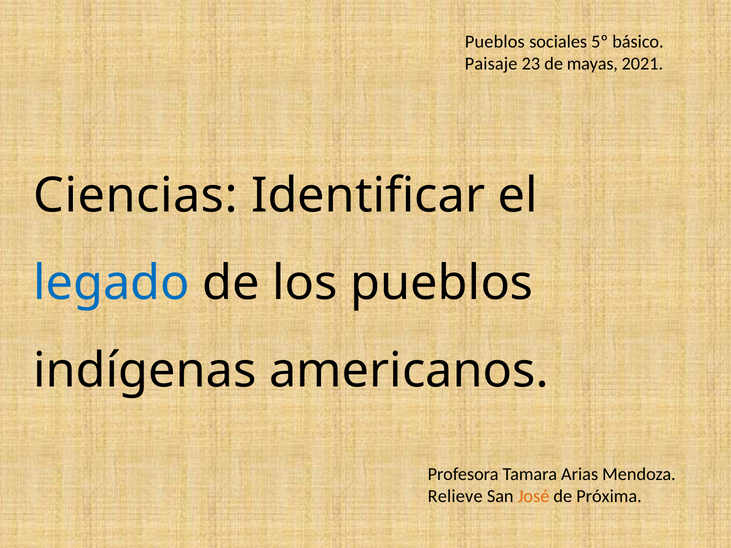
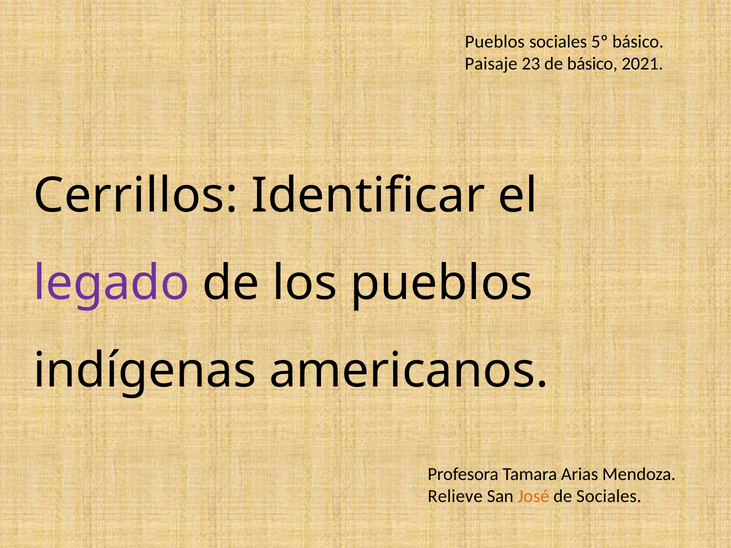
de mayas: mayas -> básico (592, 64)
Ciencias: Ciencias -> Cerrillos (136, 196)
legado colour: blue -> purple (111, 283)
de Próxima: Próxima -> Sociales (609, 497)
